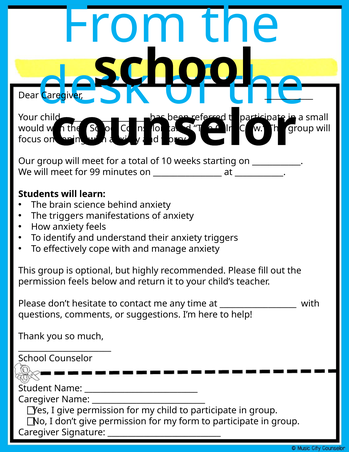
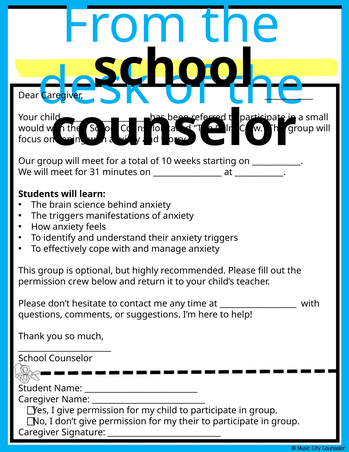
99: 99 -> 31 (95, 172)
permission feels: feels -> crew (78, 281)
my form: form -> their (189, 421)
